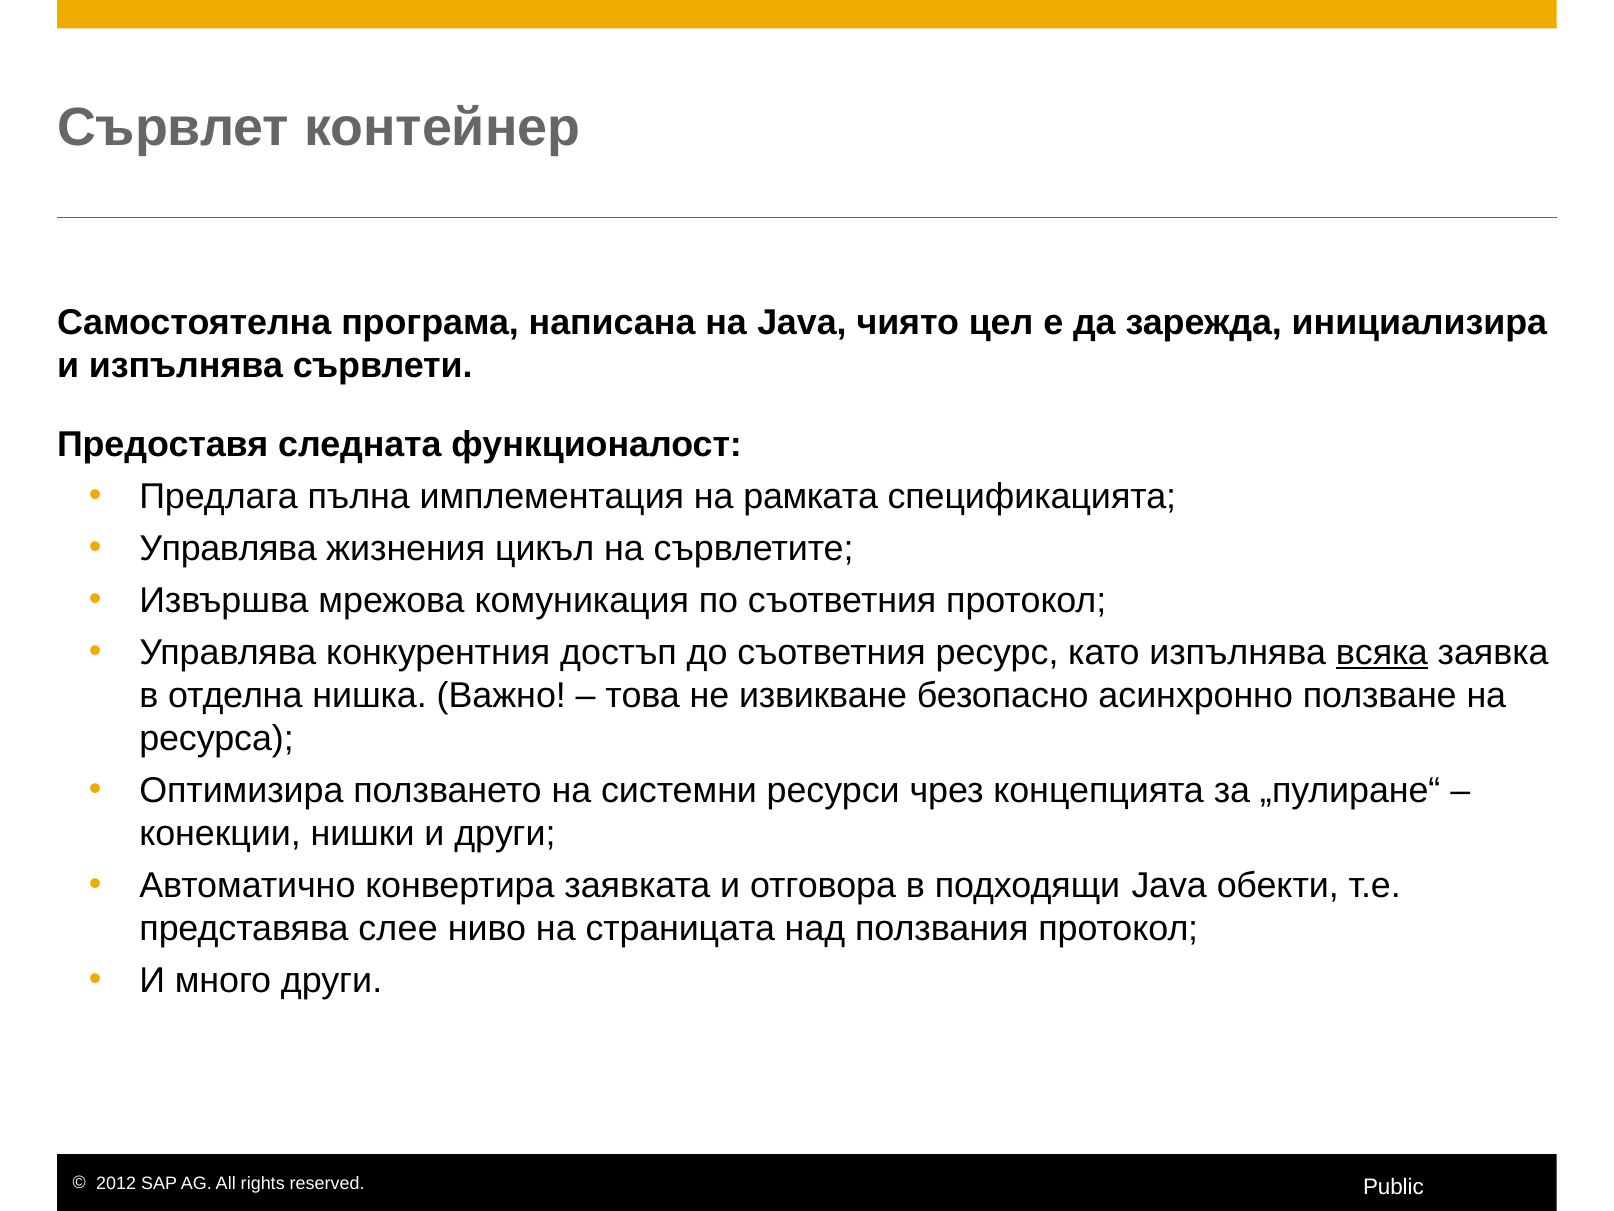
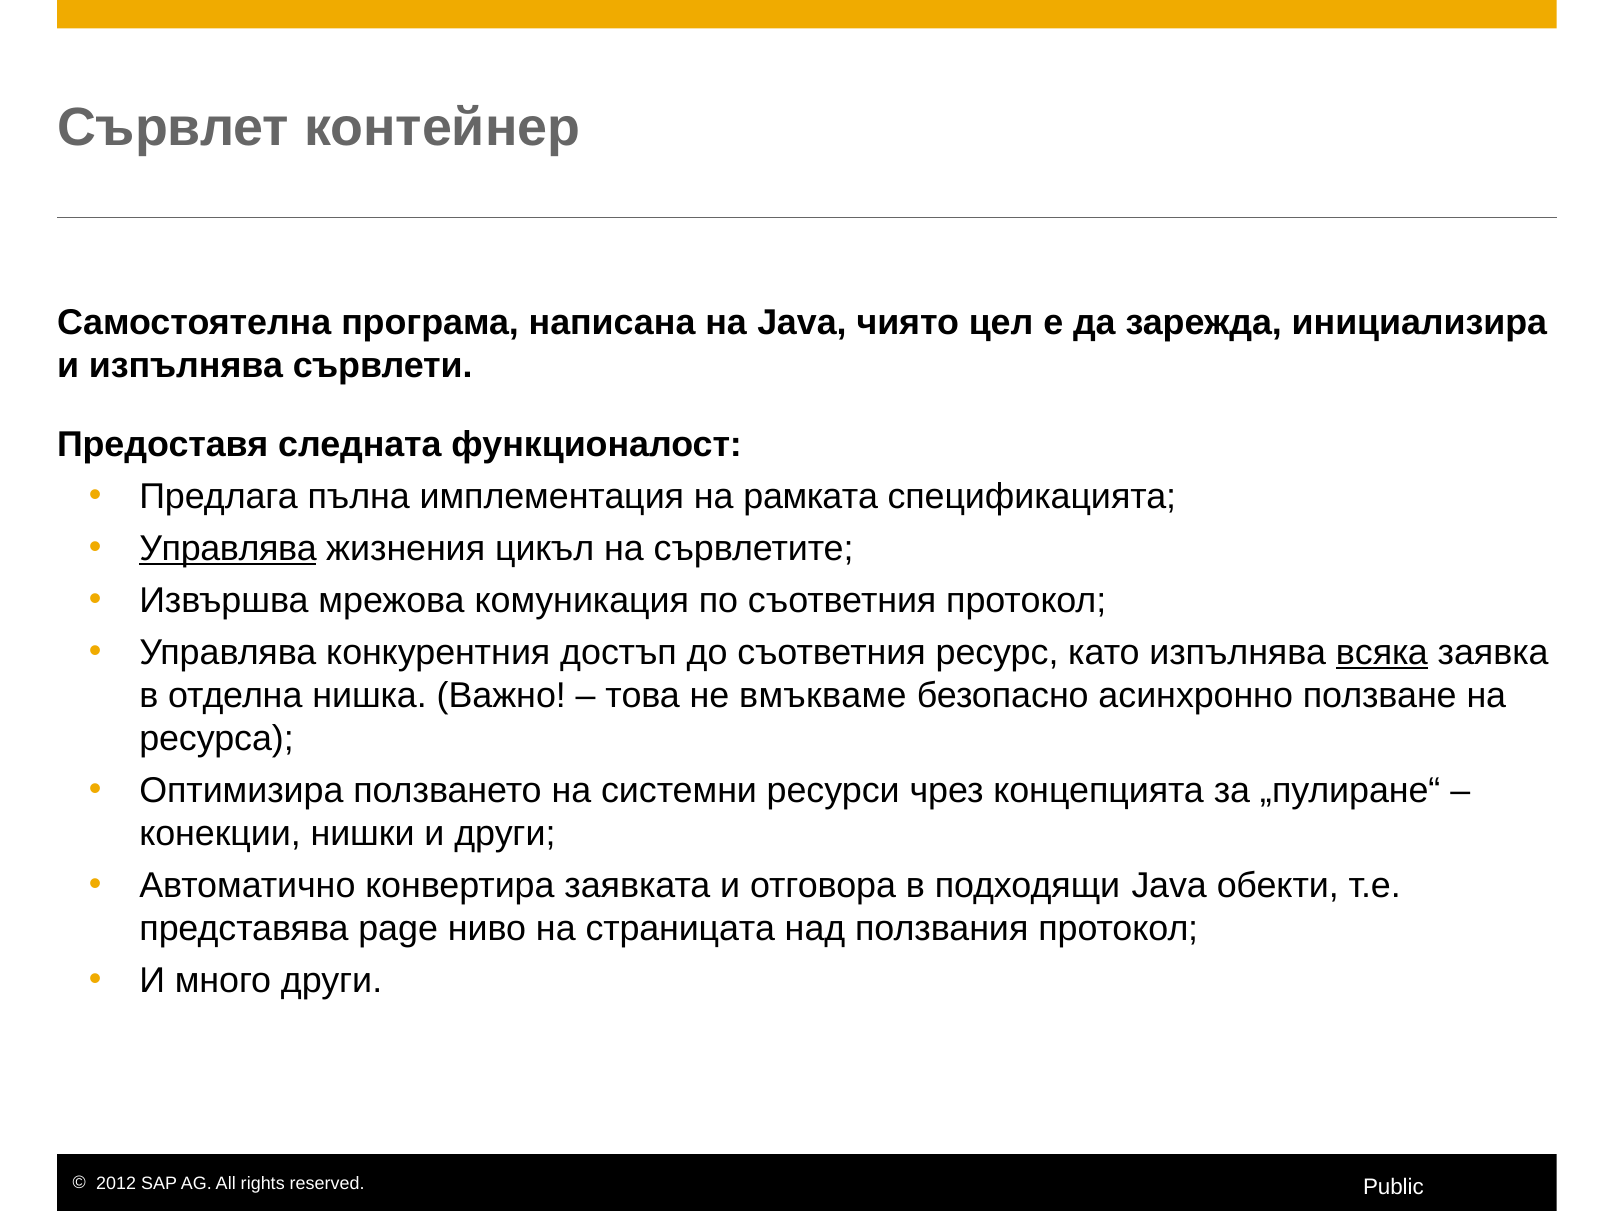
Управлява underline: none -> present (228, 549)
извикване: извикване -> вмъкваме (823, 696)
слее: слее -> page (398, 929)
